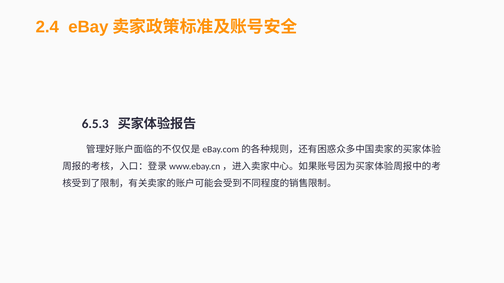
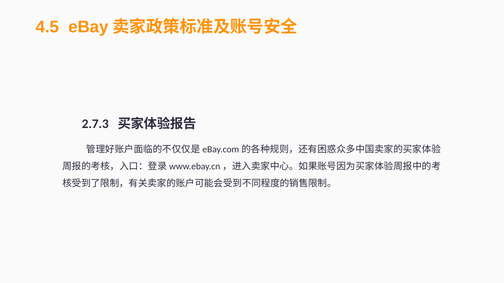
2.4: 2.4 -> 4.5 (47, 27)
6.5.3: 6.5.3 -> 2.7.3 (95, 124)
